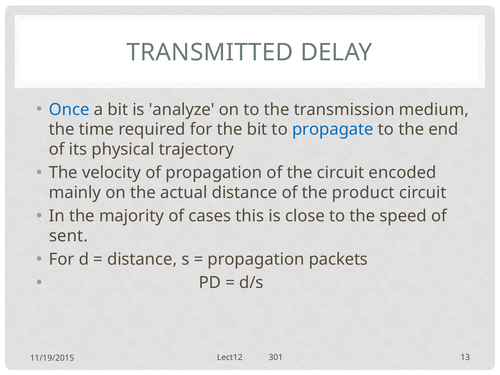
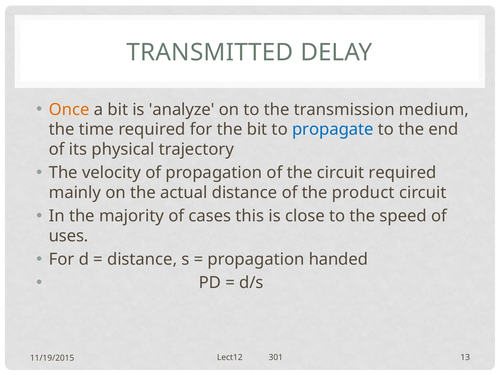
Once colour: blue -> orange (69, 109)
circuit encoded: encoded -> required (403, 173)
sent: sent -> uses (69, 236)
packets: packets -> handed (338, 259)
